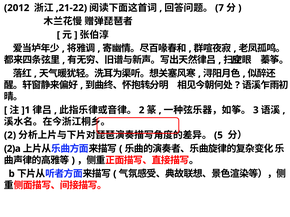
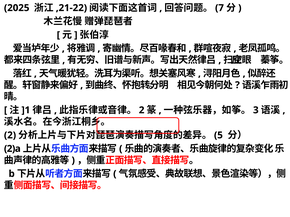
2012: 2012 -> 2025 (17, 8)
